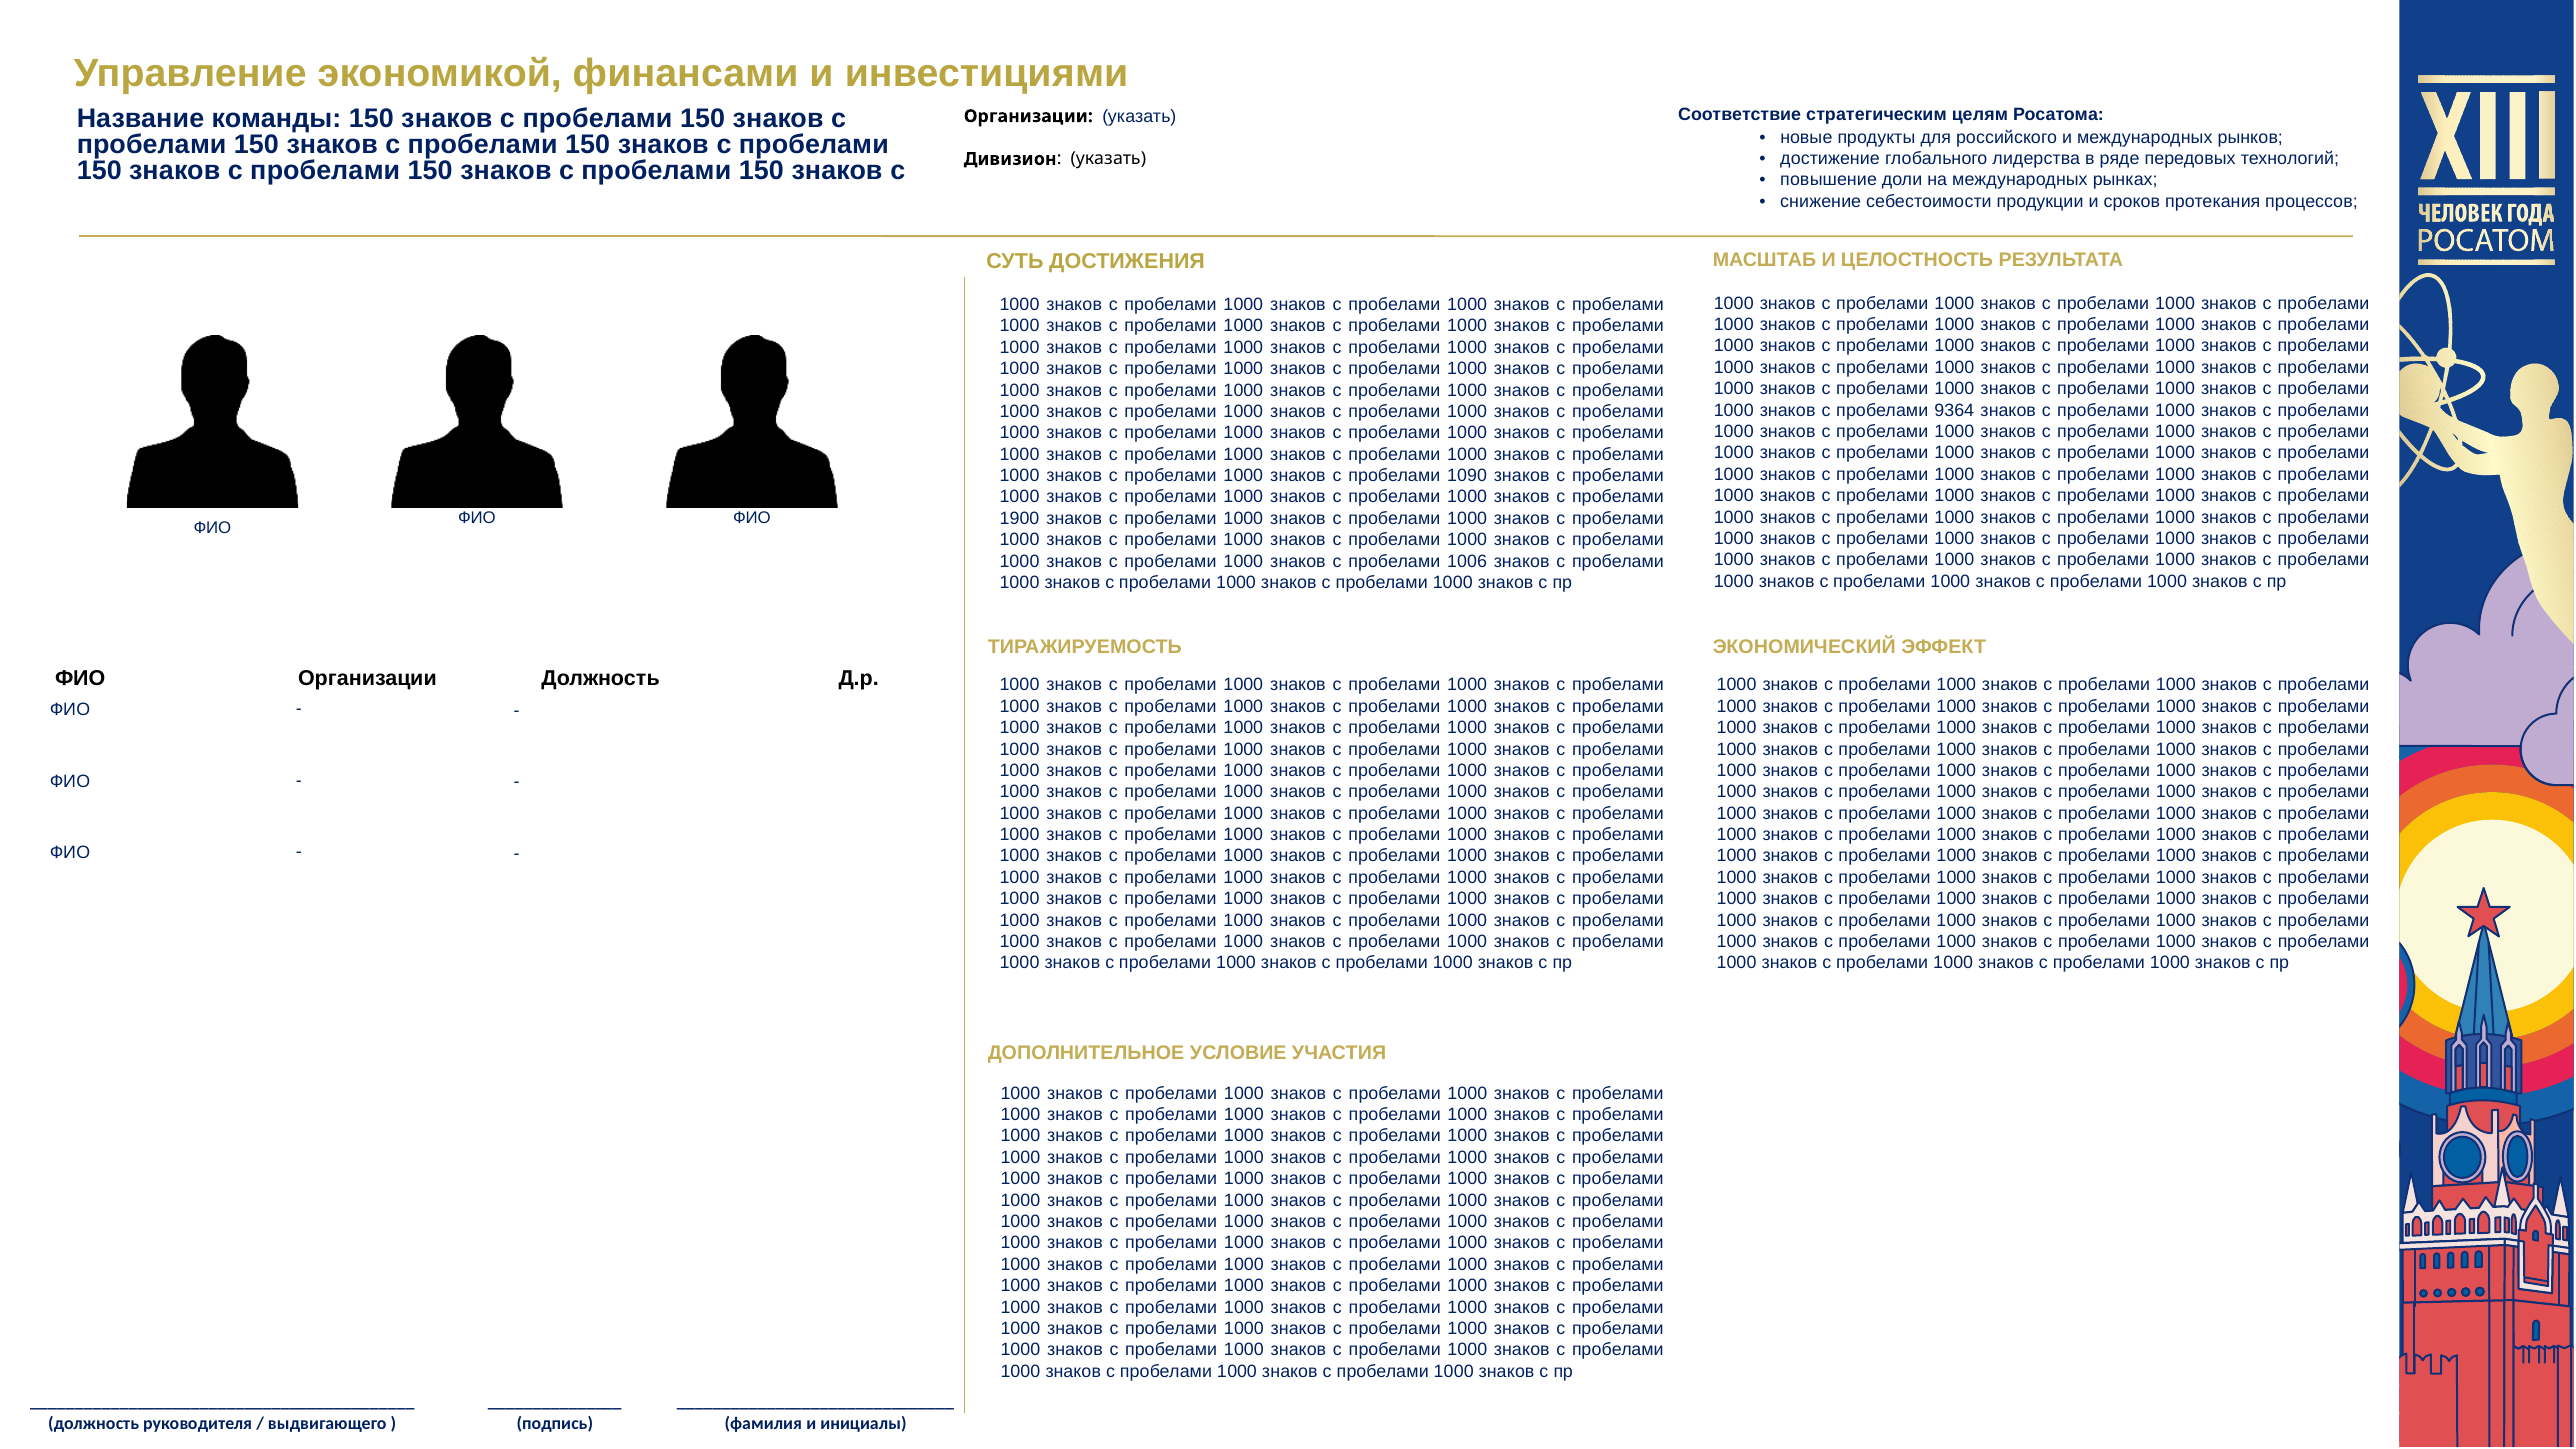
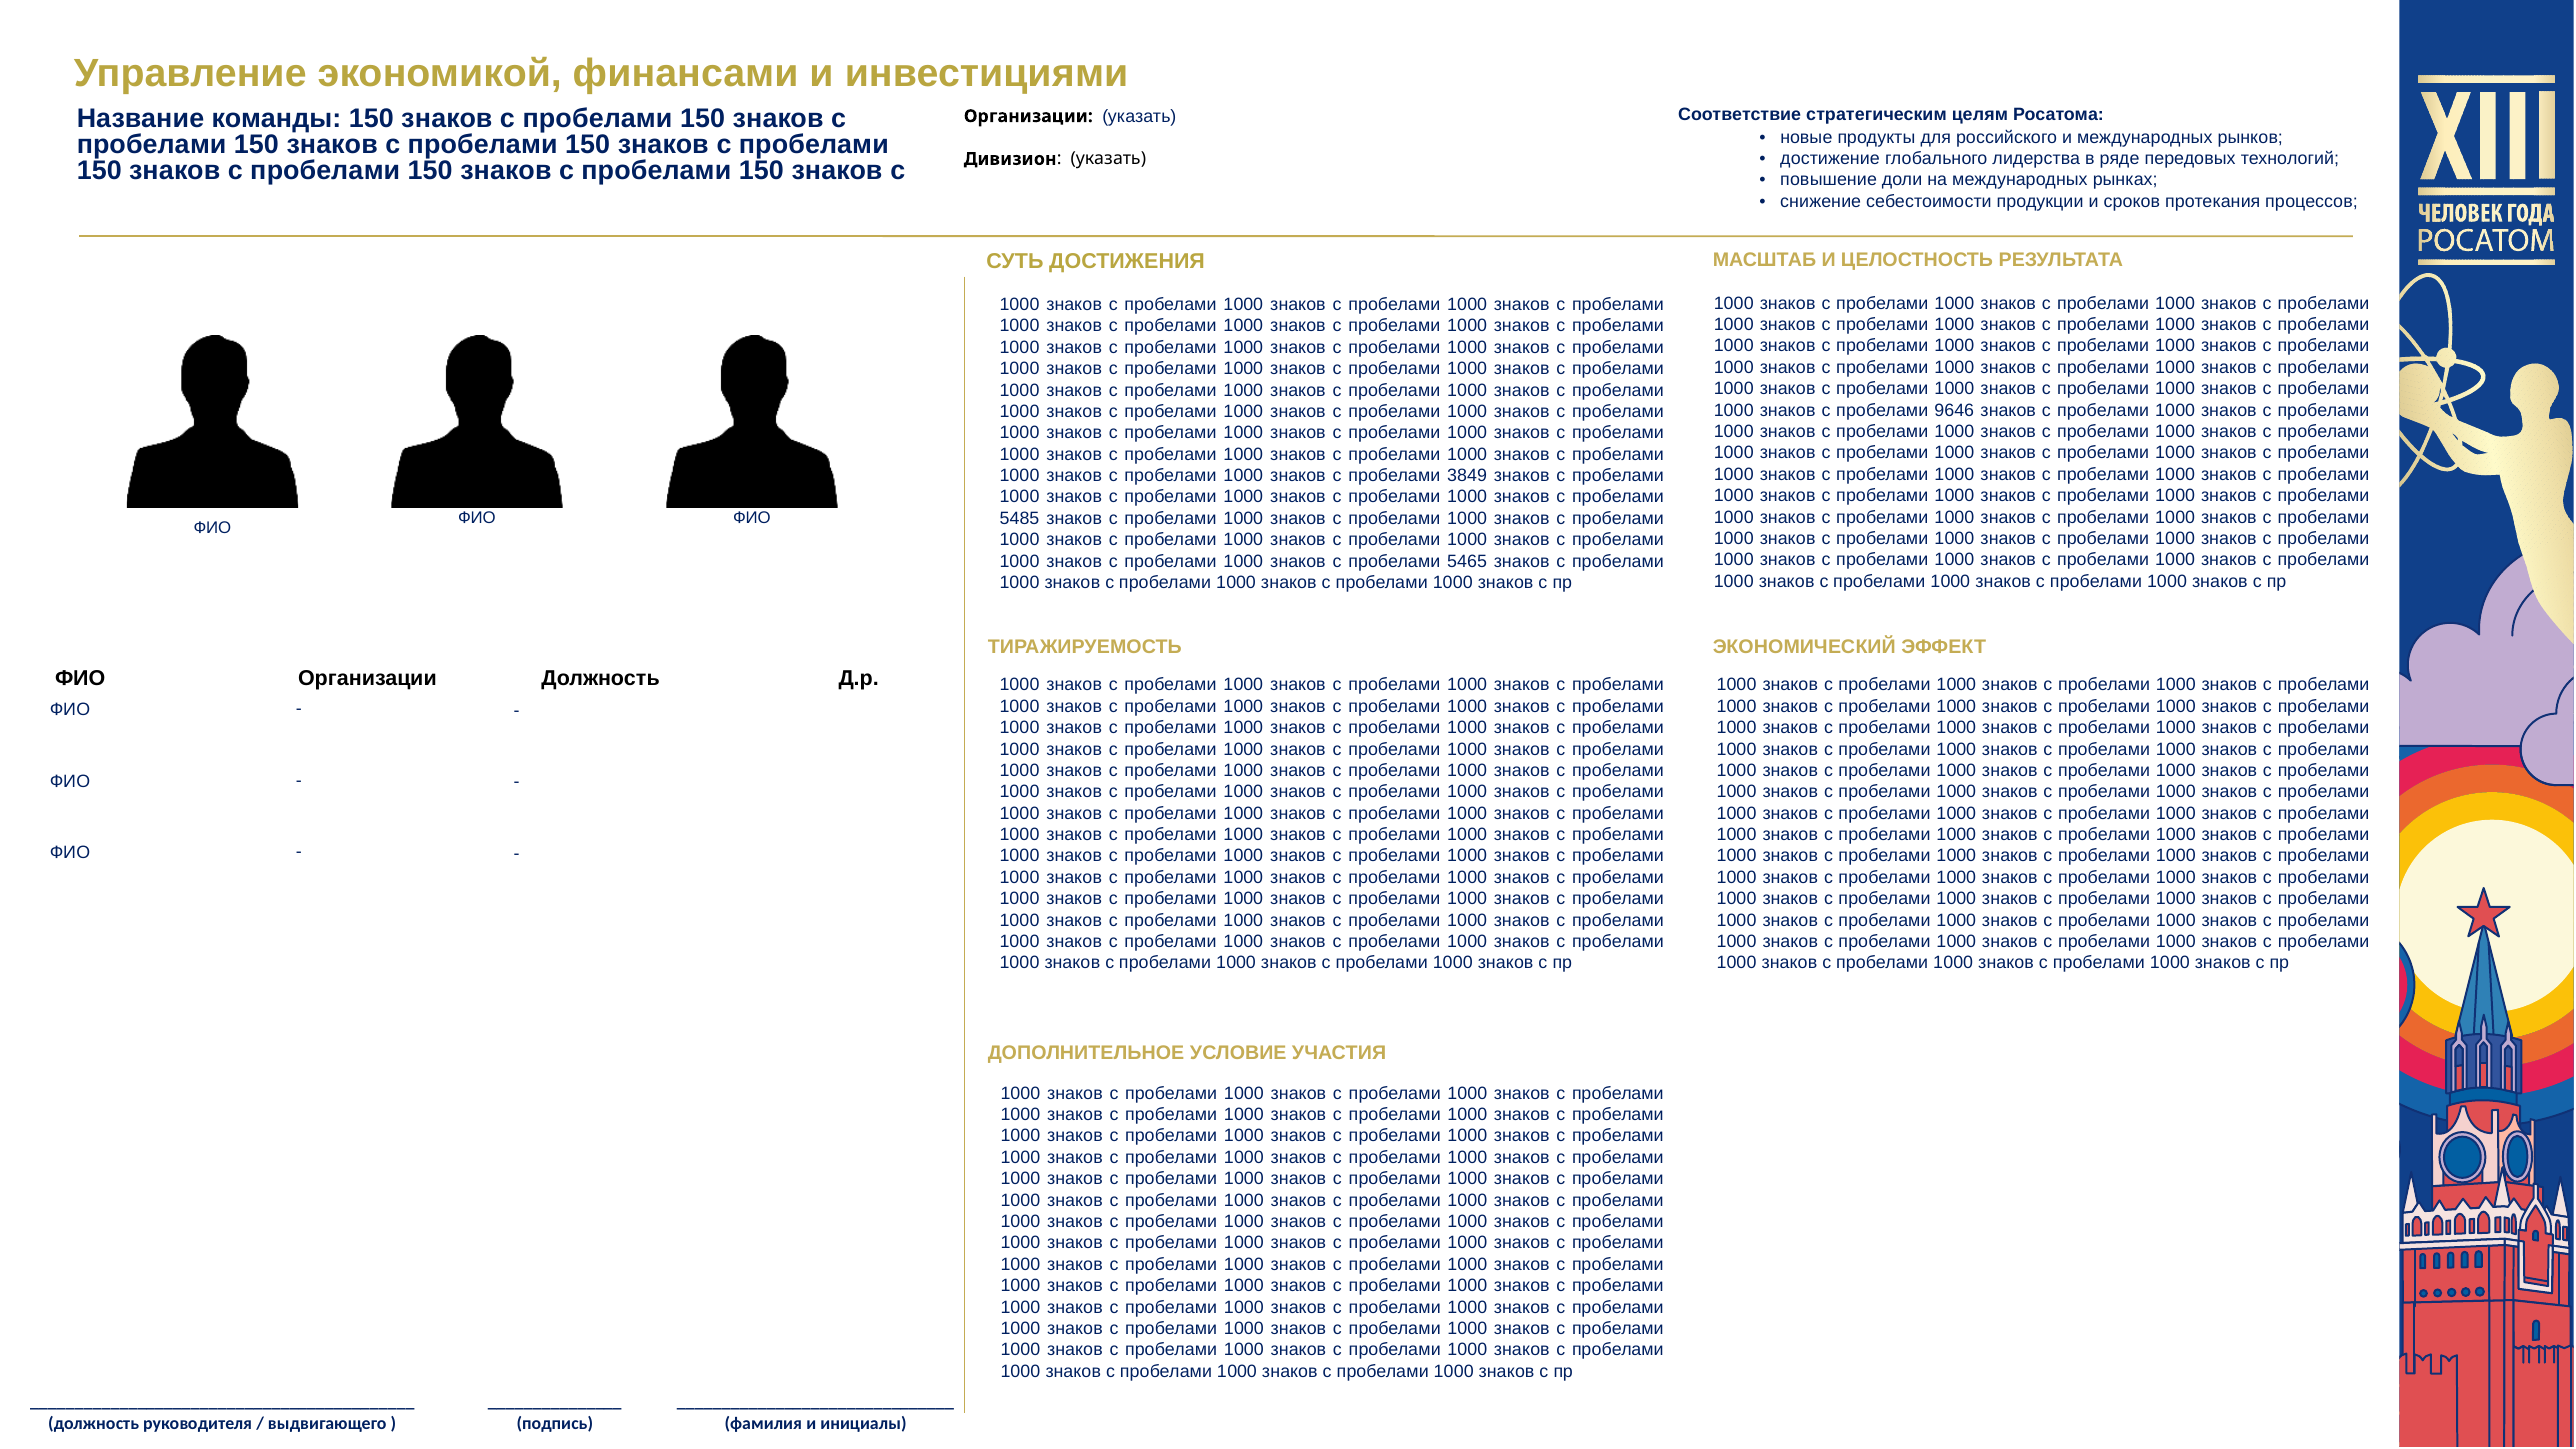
9364: 9364 -> 9646 (1954, 410)
1090: 1090 -> 3849 (1467, 476)
1900: 1900 -> 5485 (1020, 518)
1006: 1006 -> 5465 (1467, 561)
